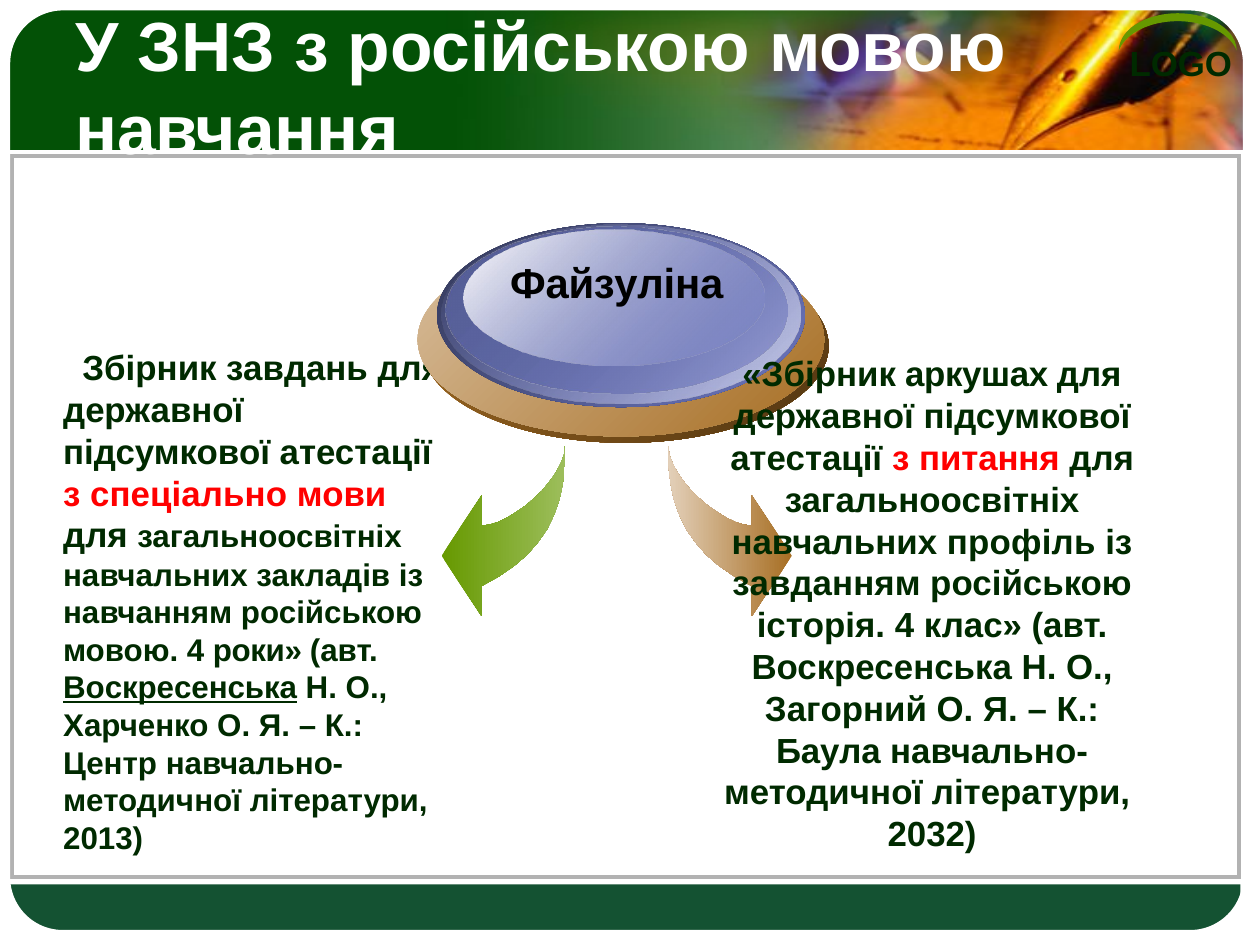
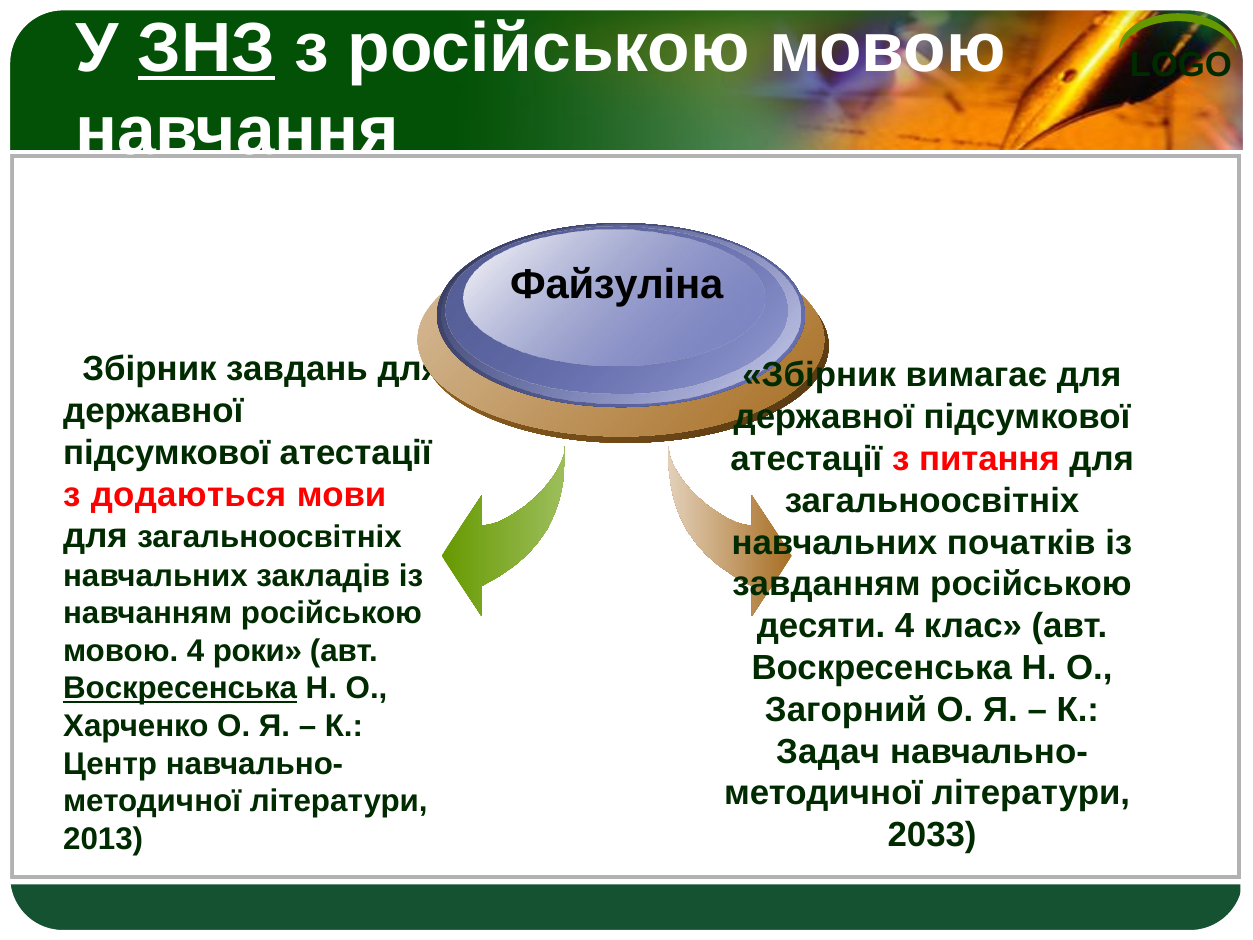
ЗНЗ underline: none -> present (206, 48)
аркушах: аркушах -> вимагає (976, 375)
спеціально: спеціально -> додаються (188, 494)
профіль: профіль -> початків (1021, 542)
історія: історія -> десяти (821, 626)
Баула: Баула -> Задач (828, 751)
2032: 2032 -> 2033 (932, 835)
